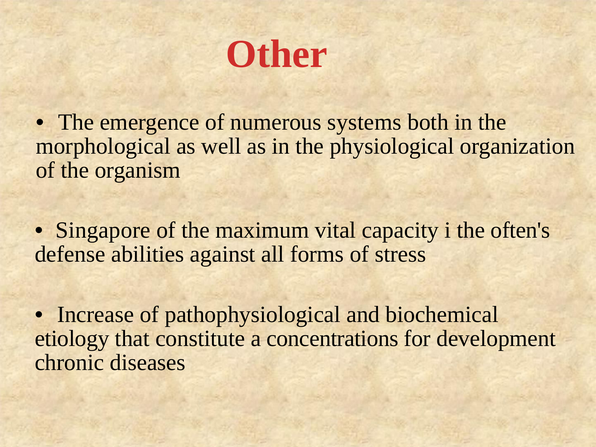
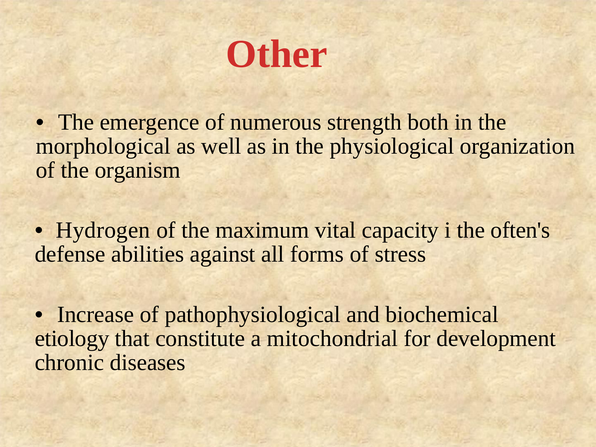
systems: systems -> strength (364, 122)
Singapore: Singapore -> Hydrogen (103, 230)
concentrations: concentrations -> mitochondrial (332, 339)
